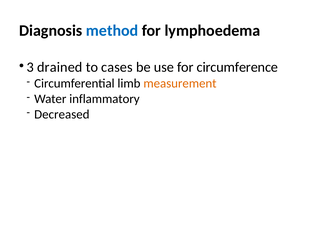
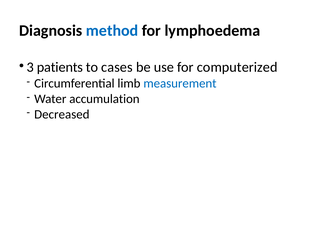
drained: drained -> patients (60, 67)
circumference: circumference -> computerized (237, 67)
measurement colour: orange -> blue (180, 83)
inflammatory: inflammatory -> accumulation (104, 99)
